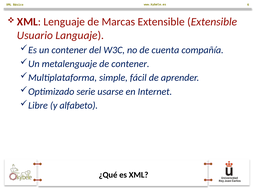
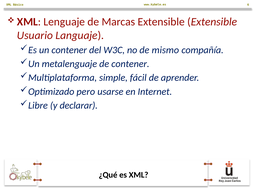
cuenta: cuenta -> mismo (165, 50)
serie: serie -> pero (86, 92)
alfabeto: alfabeto -> declarar (79, 106)
